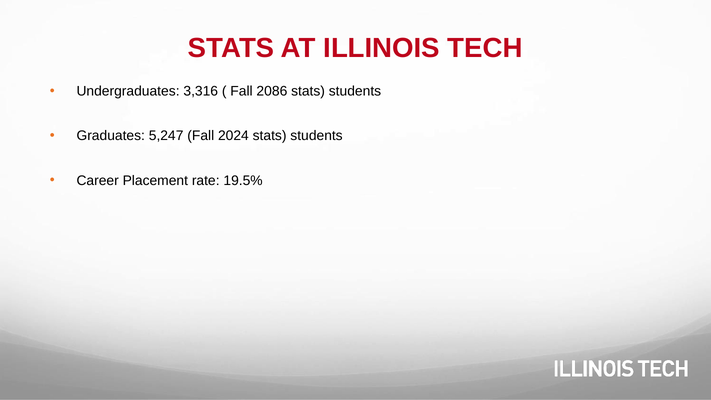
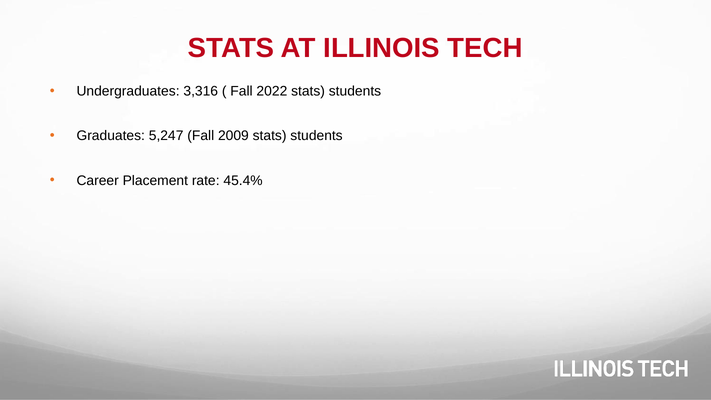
2086: 2086 -> 2022 (272, 91)
2024: 2024 -> 2009 (233, 136)
19.5%: 19.5% -> 45.4% (243, 181)
